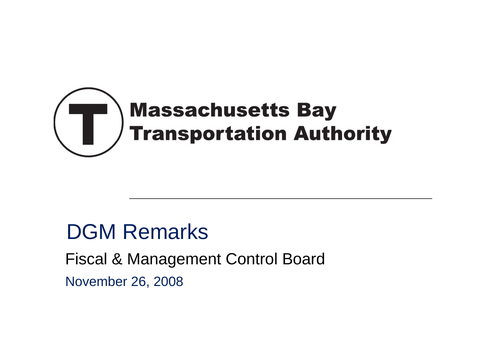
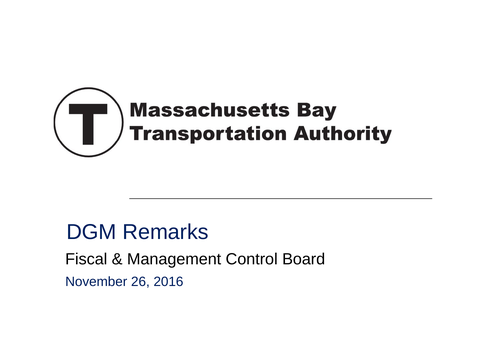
2008: 2008 -> 2016 (168, 282)
